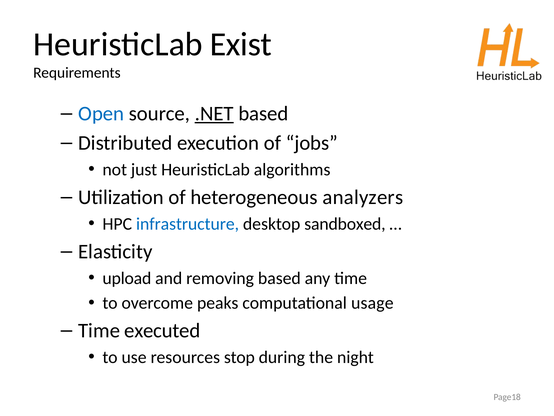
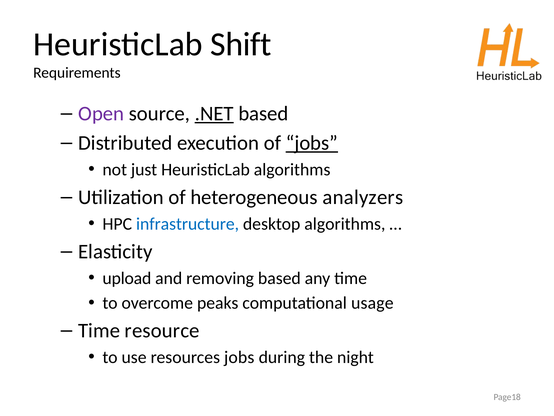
Exist: Exist -> Shift (241, 44)
Open colour: blue -> purple (101, 114)
jobs underline: none -> present (312, 143)
desktop sandboxed: sandboxed -> algorithms (345, 224)
executed: executed -> resource (162, 330)
resources stop: stop -> jobs (239, 357)
